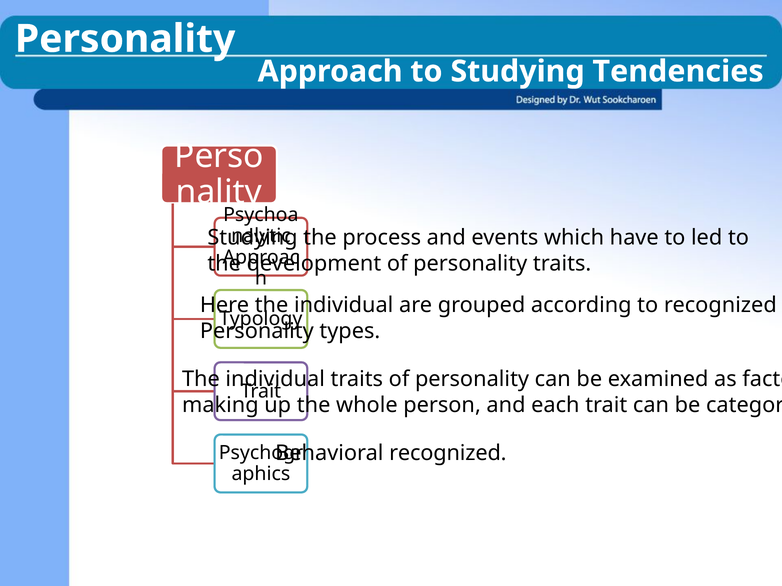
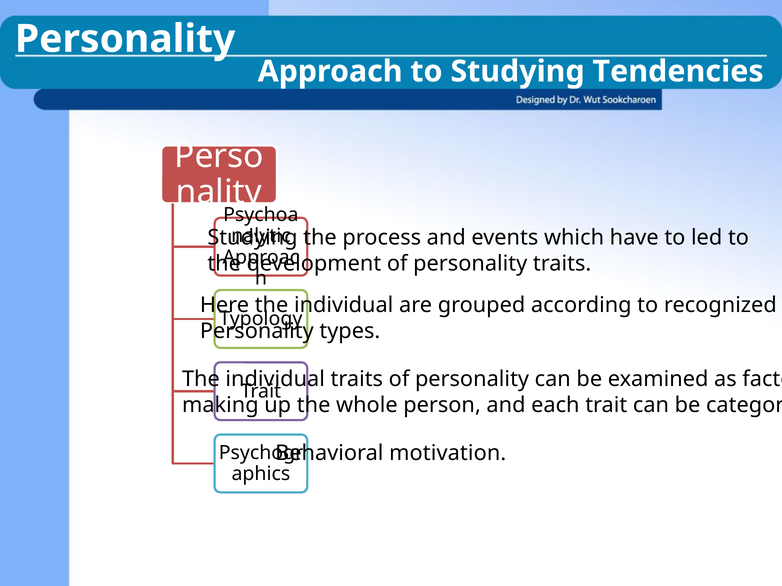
Behavioral recognized: recognized -> motivation (448, 453)
